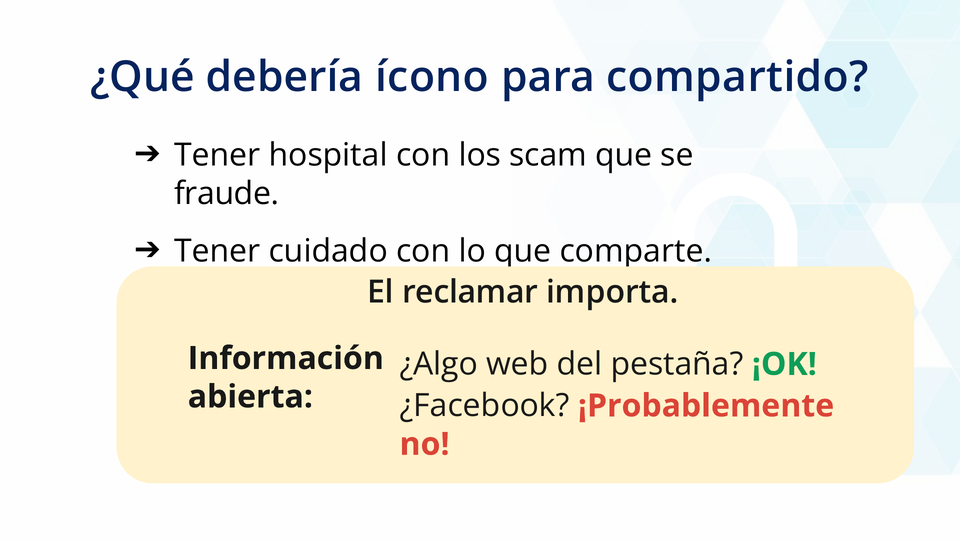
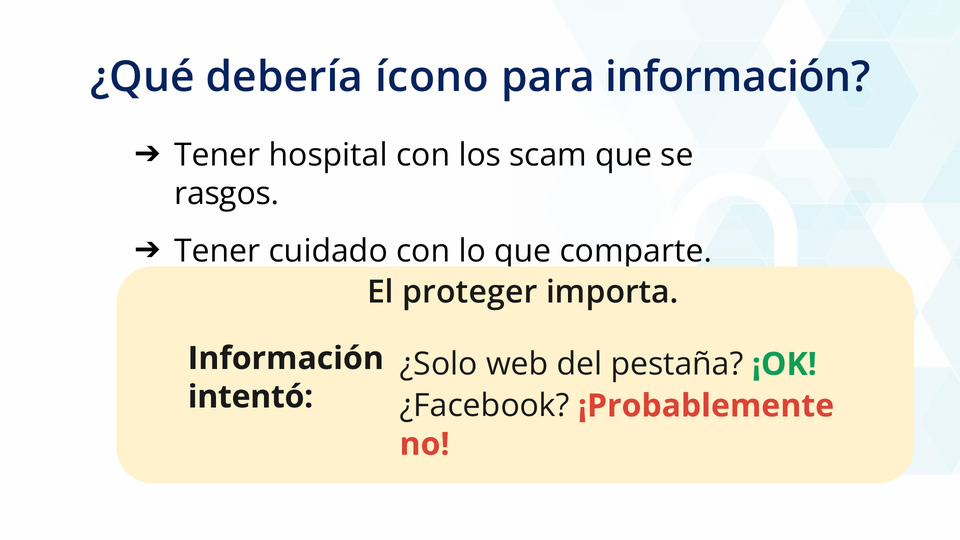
para compartido: compartido -> información (738, 77)
fraude: fraude -> rasgos (227, 193)
reclamar: reclamar -> proteger (470, 292)
¿Algo: ¿Algo -> ¿Solo (439, 364)
abierta: abierta -> intentó (250, 397)
